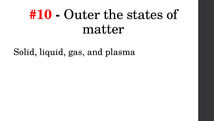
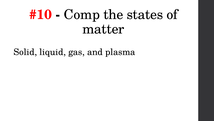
Outer: Outer -> Comp (82, 15)
